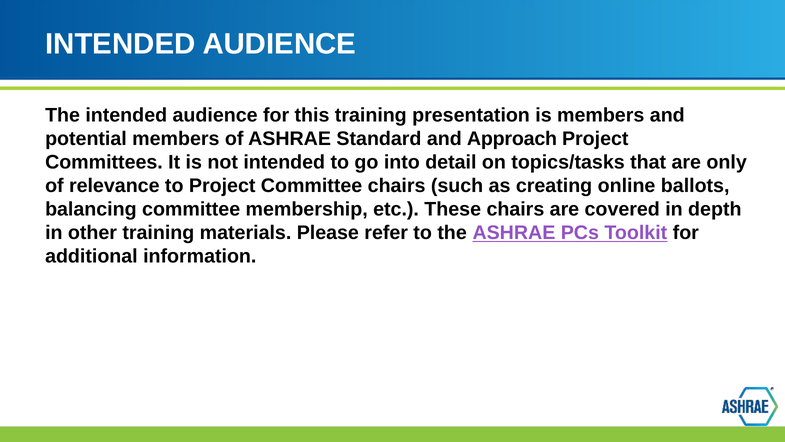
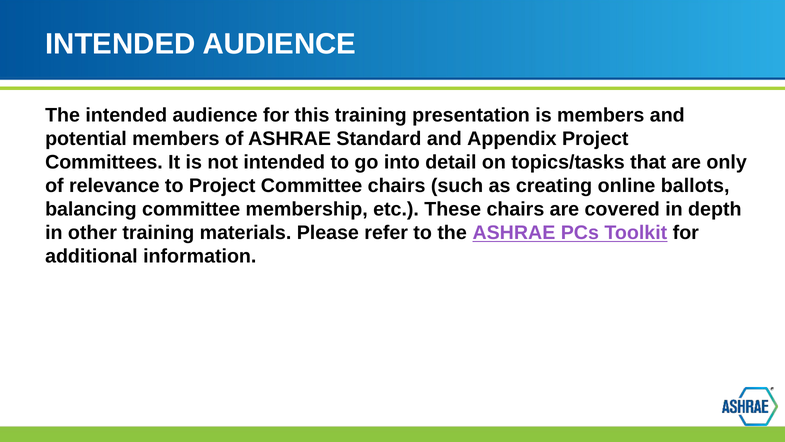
Approach: Approach -> Appendix (512, 138)
